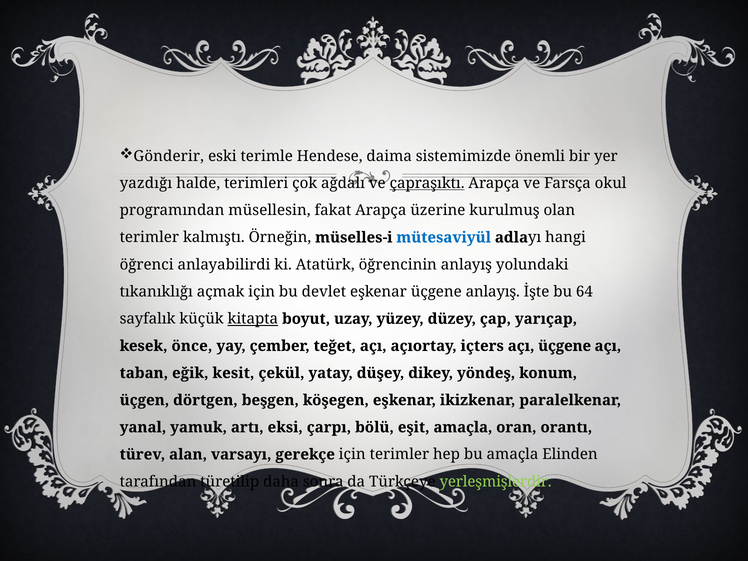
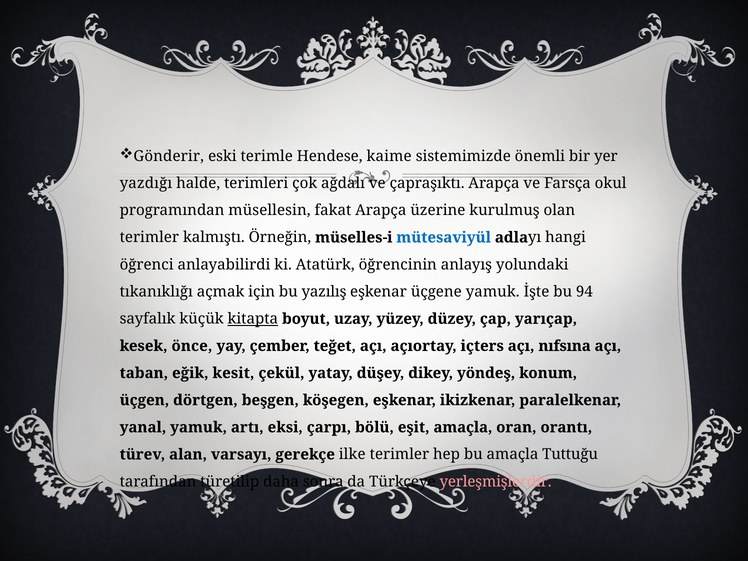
daima: daima -> kaime (389, 156)
çapraşıktı underline: present -> none (427, 183)
devlet: devlet -> yazılış (324, 292)
üçgene anlayış: anlayış -> yamuk (493, 292)
64: 64 -> 94 (584, 292)
açı üçgene: üçgene -> nıfsına (565, 346)
gerekçe için: için -> ilke (352, 454)
Elinden: Elinden -> Tuttuğu (570, 454)
yerleşmişlerdir colour: light green -> pink (496, 482)
